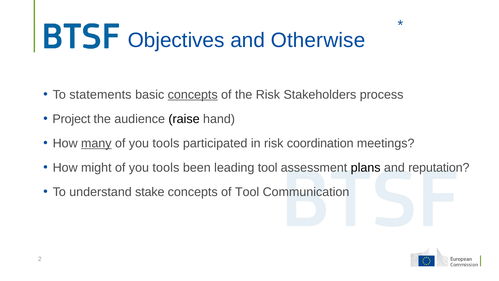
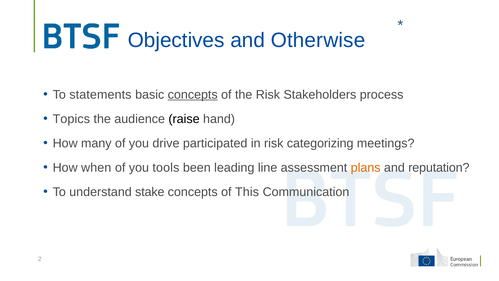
Project: Project -> Topics (71, 119)
many underline: present -> none (96, 143)
tools: tools -> drive (166, 143)
coordination: coordination -> categorizing (320, 143)
might: might -> when (96, 168)
leading tool: tool -> line (268, 168)
plans colour: black -> orange (366, 168)
of Tool: Tool -> This (247, 192)
